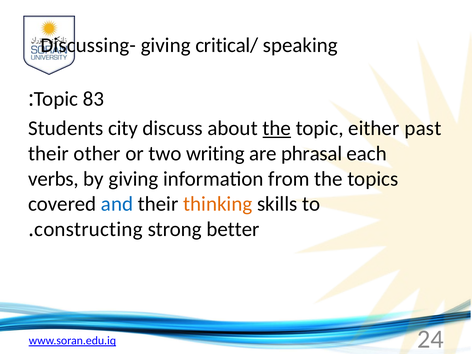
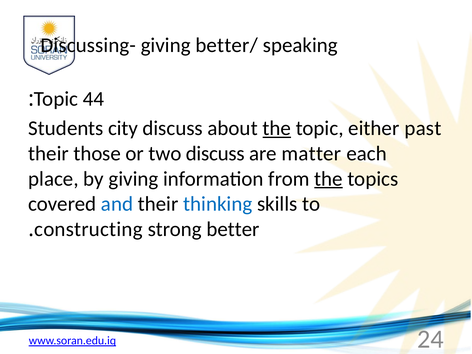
critical/: critical/ -> better/ (227, 45)
83: 83 -> 44 (93, 99)
other: other -> those (97, 154)
two writing: writing -> discuss (215, 154)
phrasal: phrasal -> matter (311, 154)
verbs: verbs -> place (53, 179)
the underline: none -> present (329, 179)
thinking colour: orange -> blue (218, 204)
